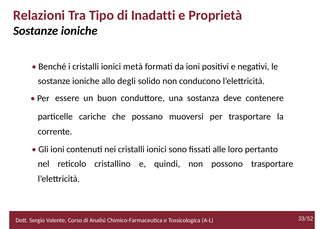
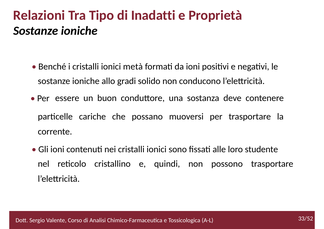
degli: degli -> gradi (127, 81)
pertanto: pertanto -> studente (261, 149)
